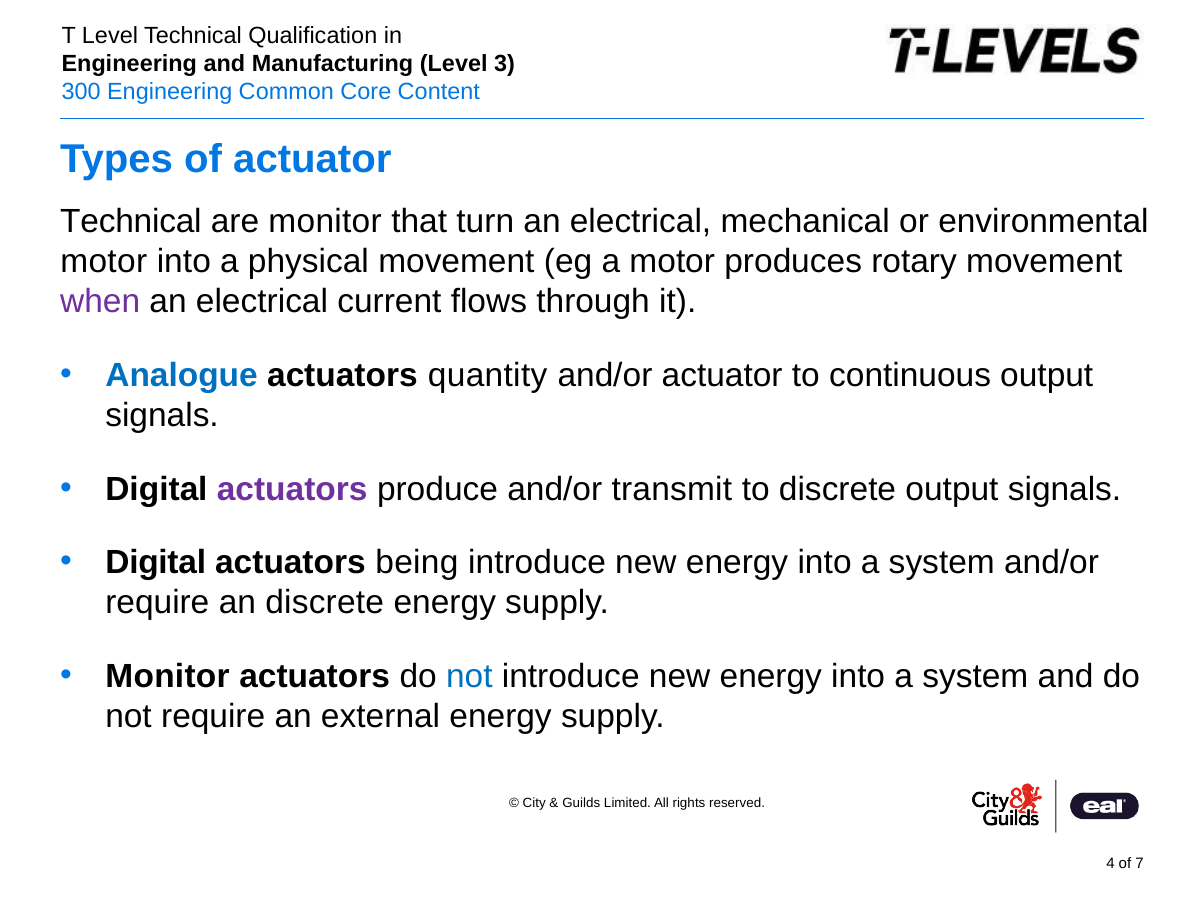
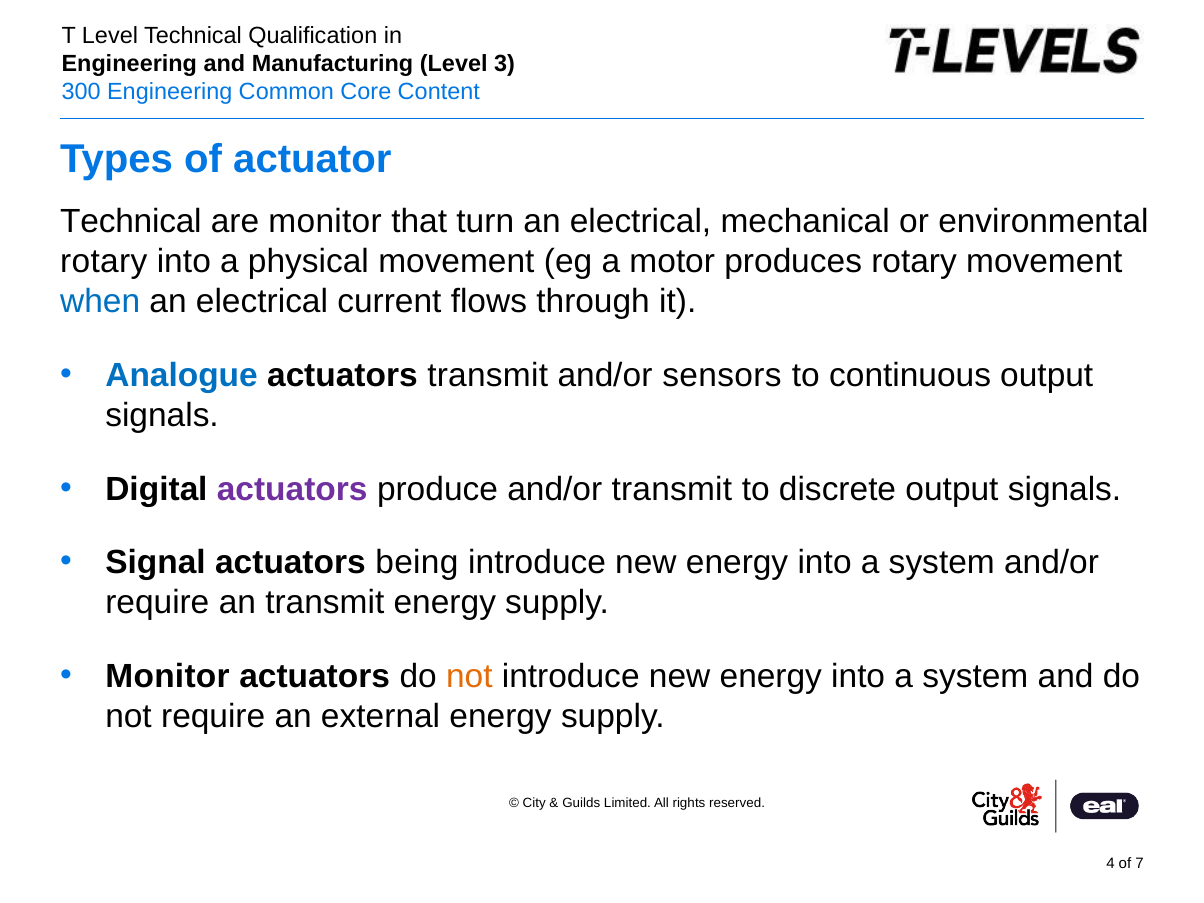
motor: motor -> rotary (104, 262)
when colour: purple -> blue (100, 302)
actuators quantity: quantity -> transmit (488, 375)
and/or actuator: actuator -> sensors (722, 375)
Digital: Digital -> Signal (156, 563)
an discrete: discrete -> transmit (325, 603)
not colour: blue -> orange (469, 677)
